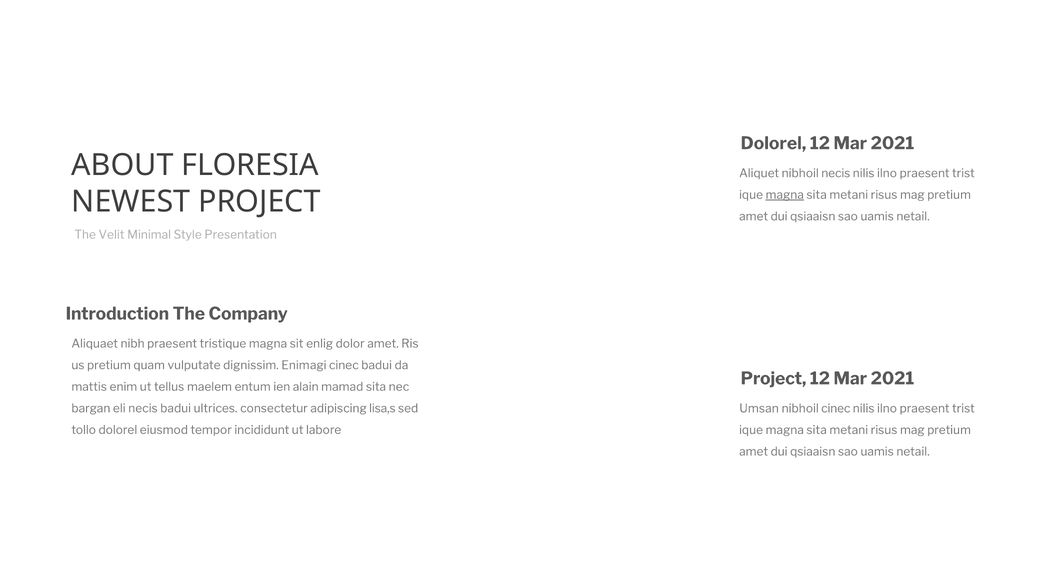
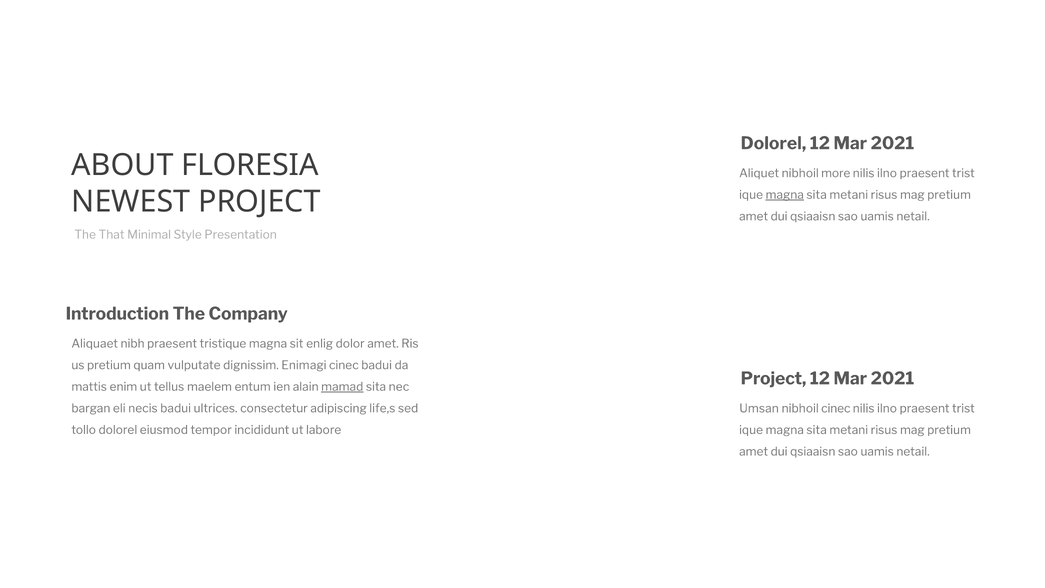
nibhoil necis: necis -> more (836, 173)
Velit: Velit -> That (111, 235)
mamad underline: none -> present (342, 387)
lisa,s: lisa,s -> life,s (382, 408)
